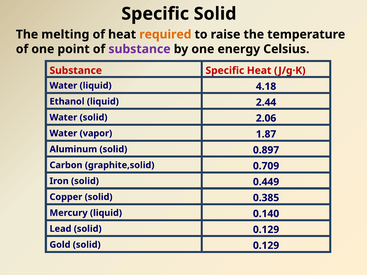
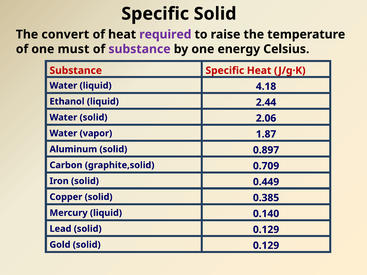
melting: melting -> convert (65, 34)
required colour: orange -> purple (165, 34)
point: point -> must (73, 49)
